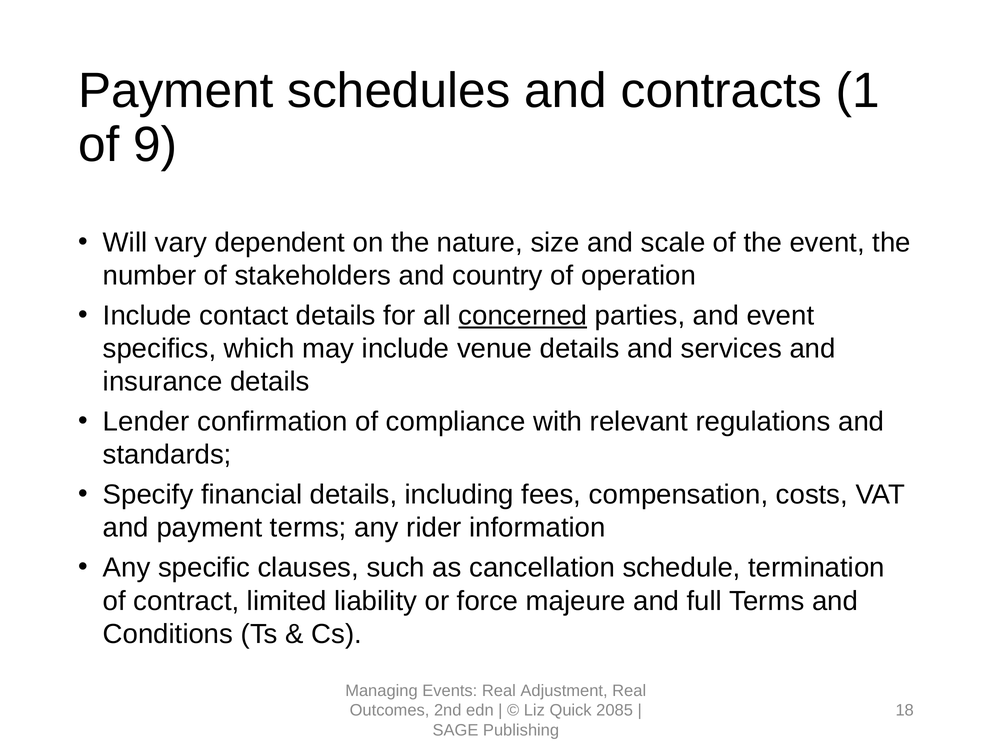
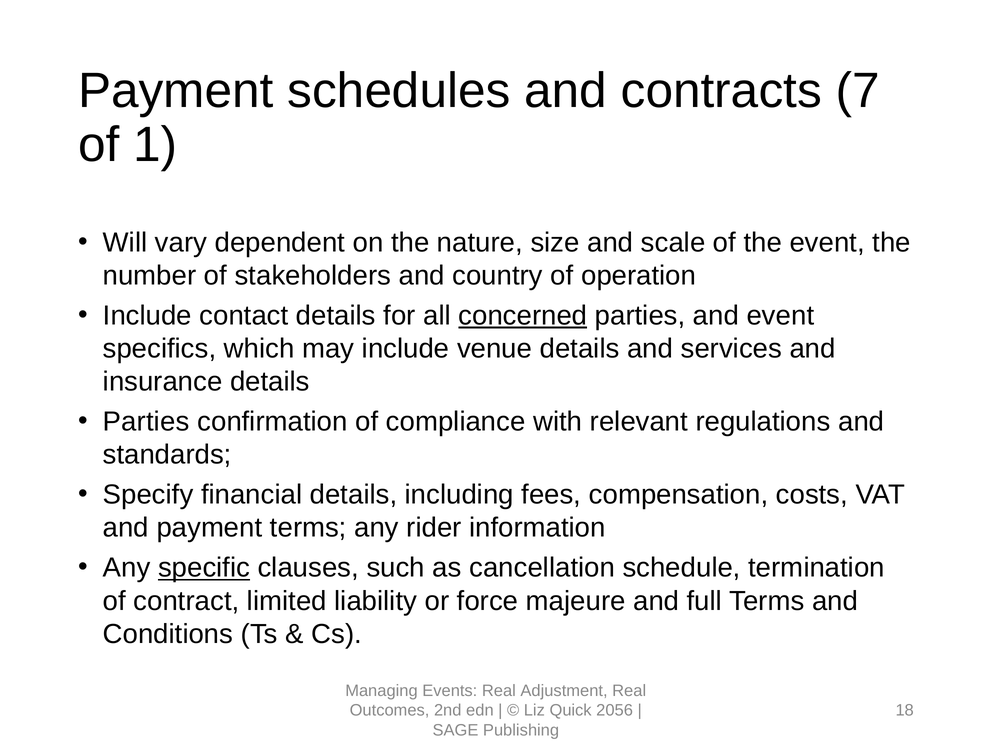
1: 1 -> 7 (858, 91)
9: 9 -> 1 (155, 145)
Lender: Lender -> Parties (146, 422)
specific underline: none -> present (204, 568)
2085: 2085 -> 2056 (615, 711)
